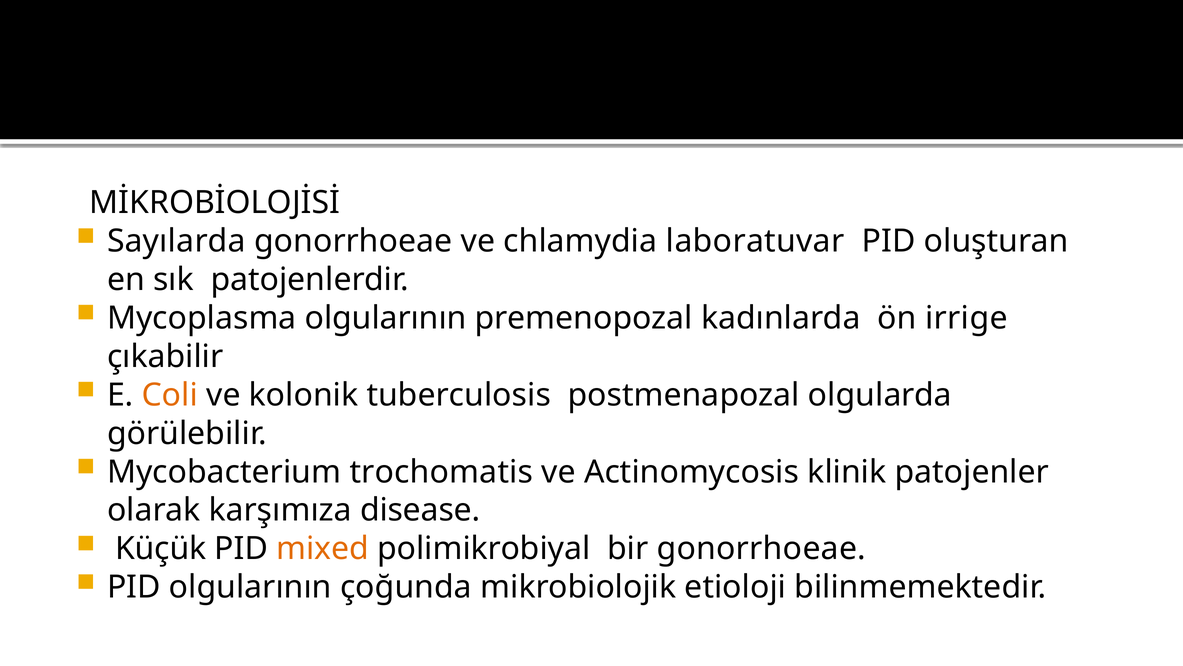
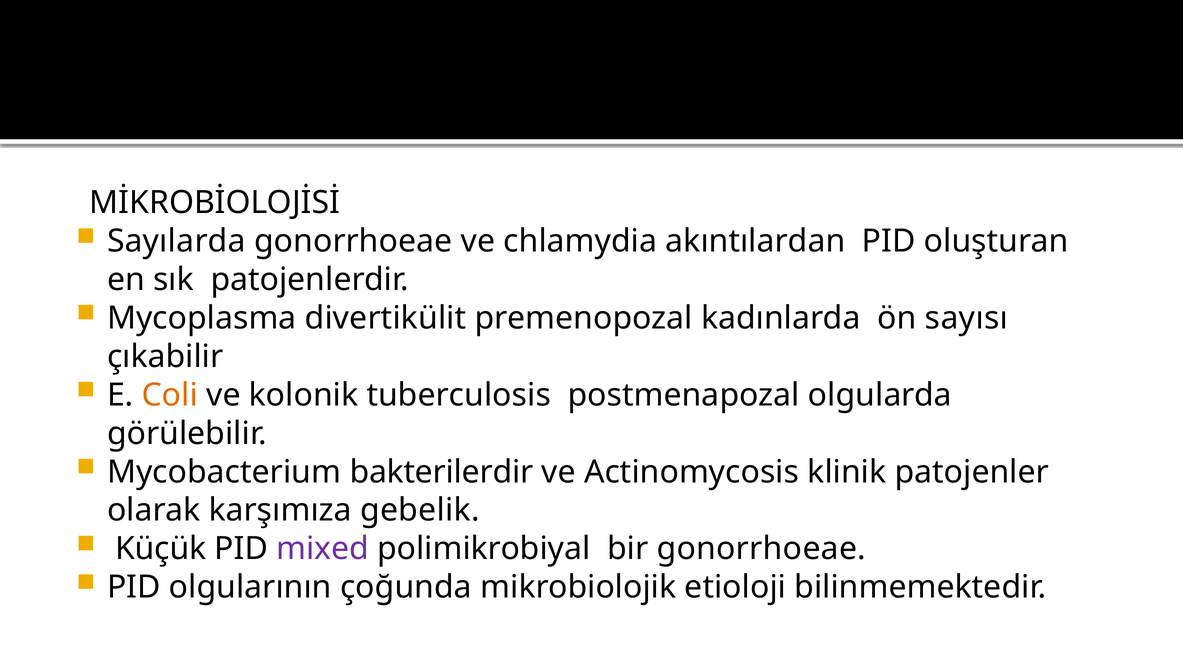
laboratuvar: laboratuvar -> akıntılardan (755, 241)
Mycoplasma olgularının: olgularının -> divertikülit (386, 318)
irrige: irrige -> sayısı (966, 318)
trochomatis: trochomatis -> bakterilerdir (441, 472)
disease: disease -> gebelik (420, 510)
mixed colour: orange -> purple (323, 548)
